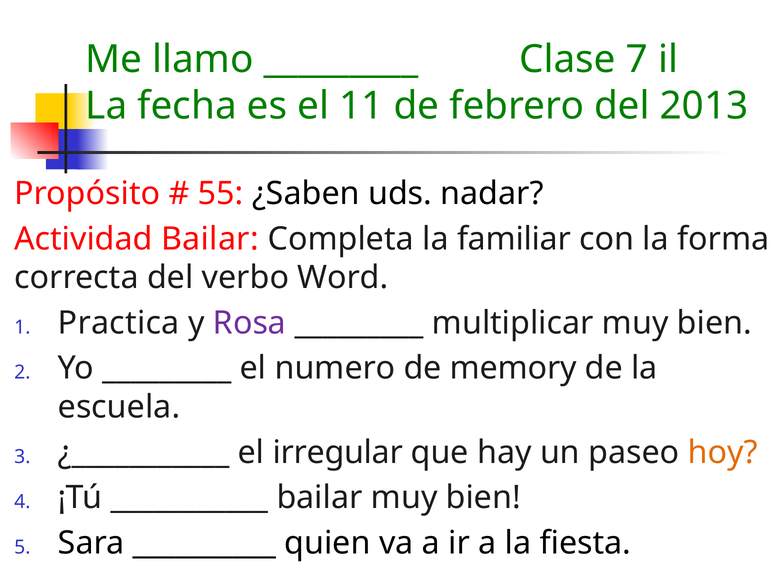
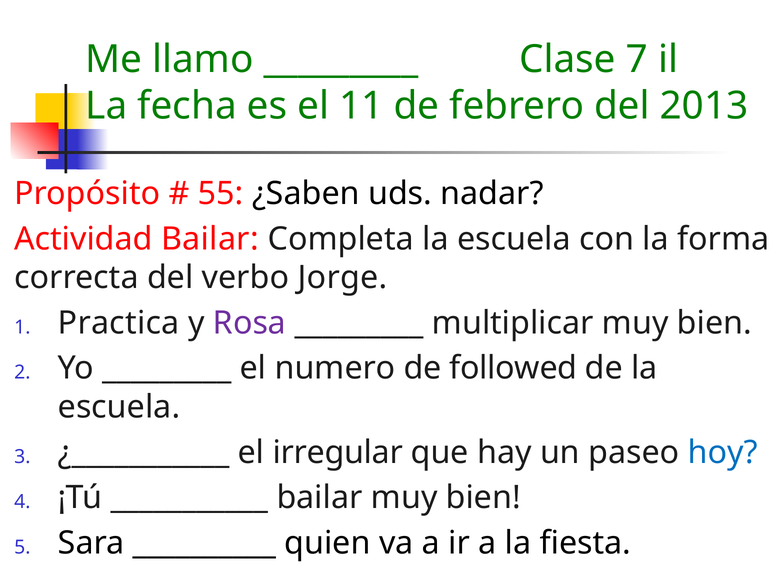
Completa la familiar: familiar -> escuela (514, 239)
Word: Word -> Jorge (343, 277)
memory: memory -> followed (513, 368)
hoy colour: orange -> blue (723, 452)
